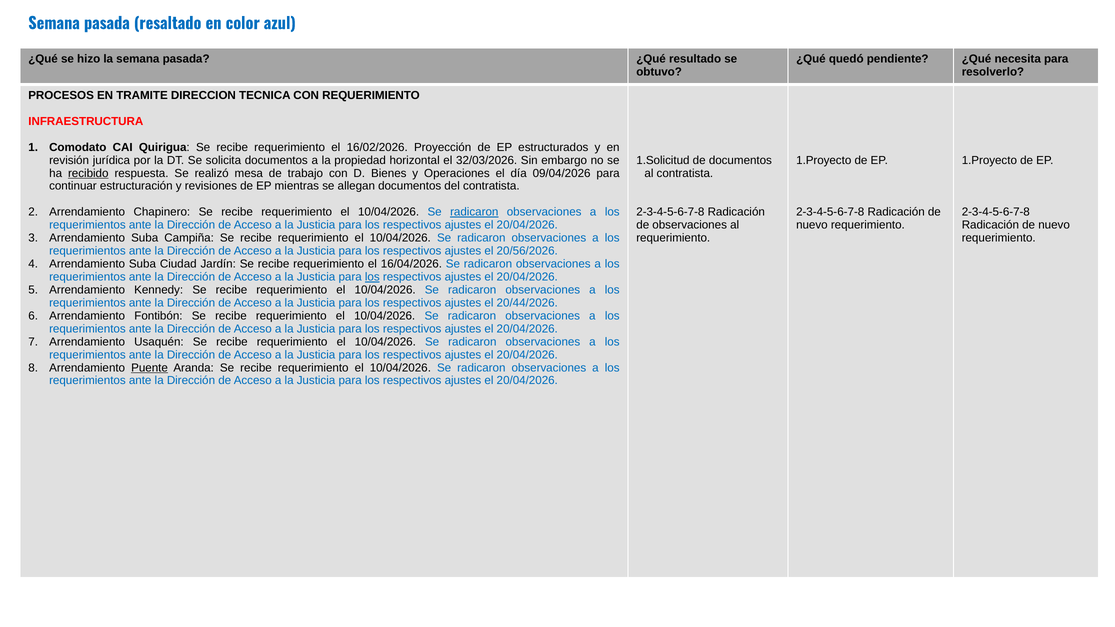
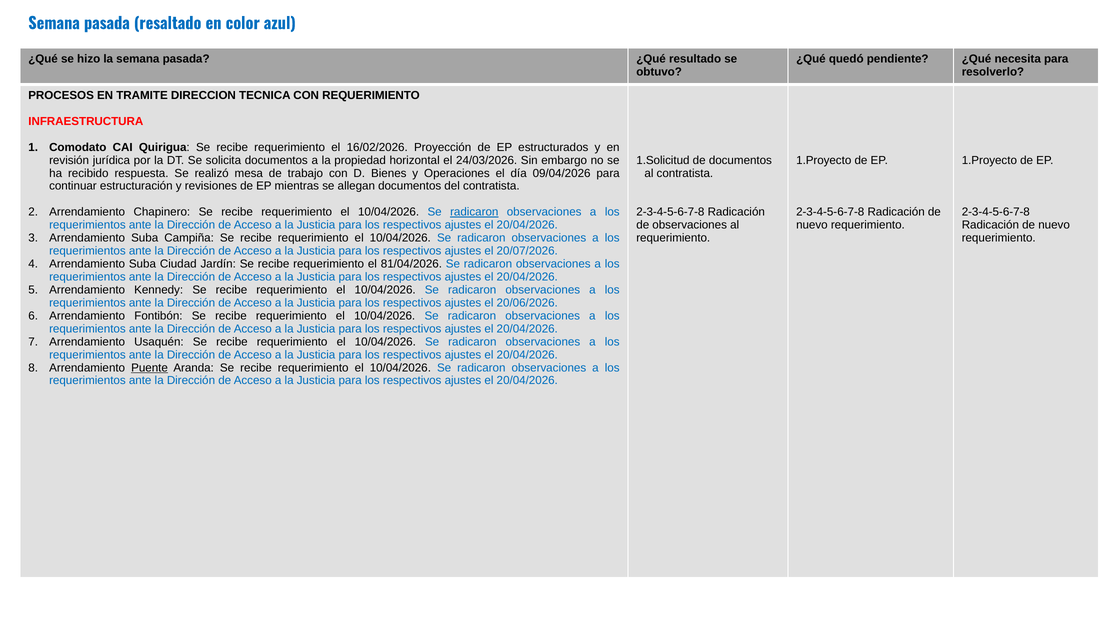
32/03/2026: 32/03/2026 -> 24/03/2026 (487, 160)
recibido underline: present -> none (88, 173)
20/56/2026: 20/56/2026 -> 20/07/2026 (527, 251)
16/04/2026: 16/04/2026 -> 81/04/2026 (411, 264)
los underline: present -> none (372, 277)
20/44/2026: 20/44/2026 -> 20/06/2026 (527, 303)
